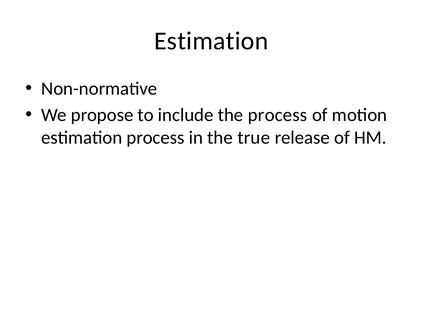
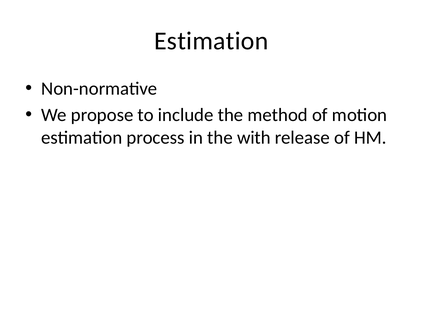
the process: process -> method (278, 115)
true: true -> with (254, 138)
